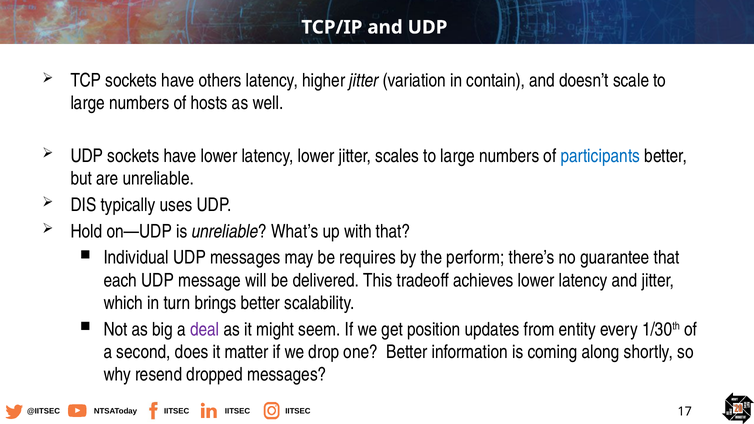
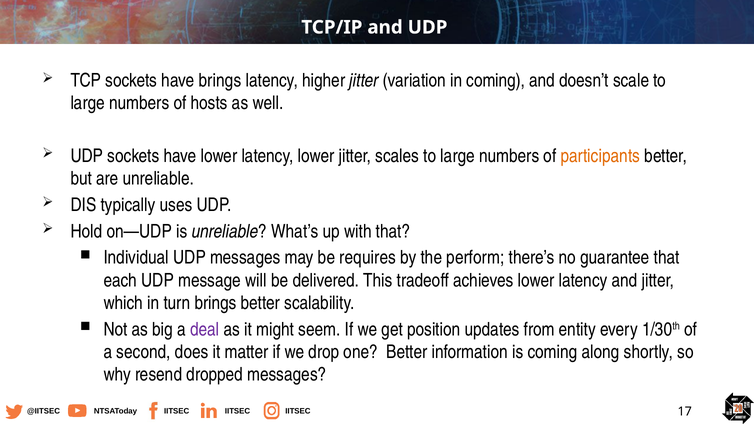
have others: others -> brings (220, 81)
in contain: contain -> coming (496, 81)
participants colour: blue -> orange (600, 156)
